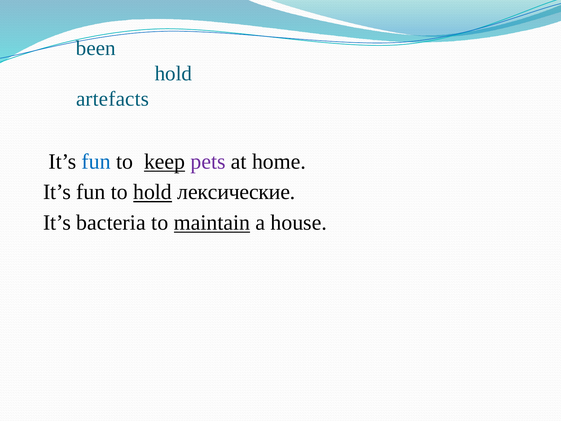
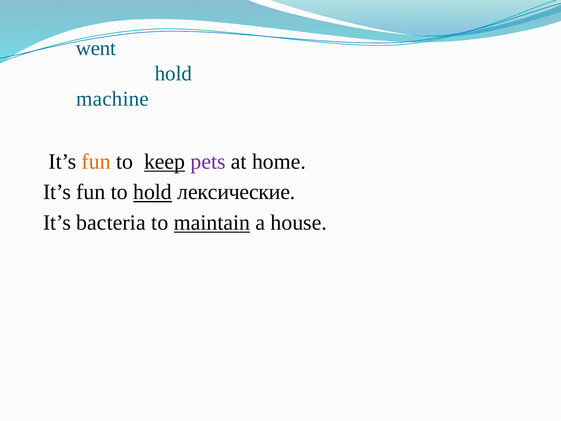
been: been -> went (96, 48)
artefacts: artefacts -> machine (113, 99)
fun colour: blue -> orange (96, 161)
